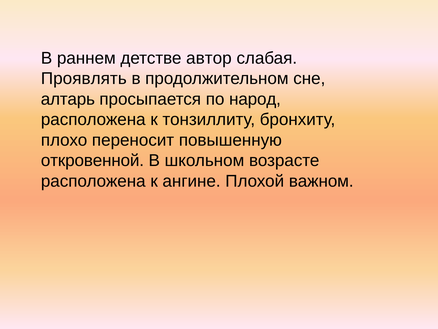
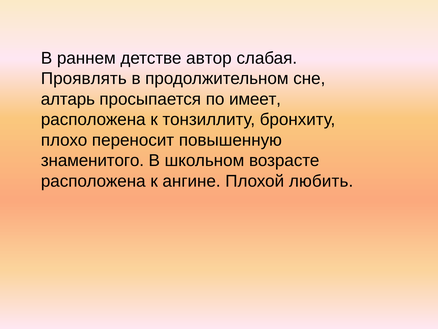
народ: народ -> имеет (255, 99)
откровенной: откровенной -> знаменитого (92, 160)
важном: важном -> любить (321, 181)
